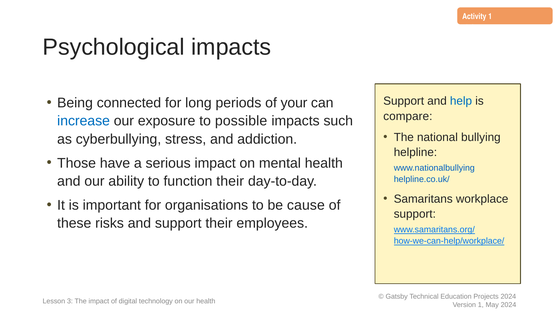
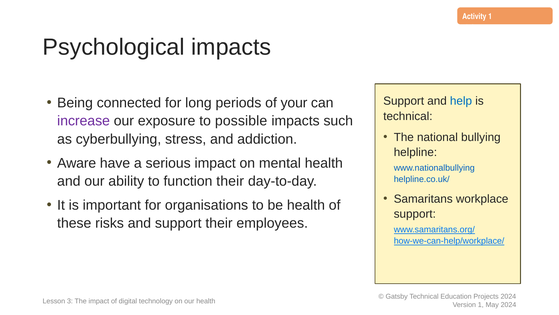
compare: compare -> technical (408, 116)
increase colour: blue -> purple (84, 121)
Those: Those -> Aware (77, 163)
be cause: cause -> health (306, 205)
